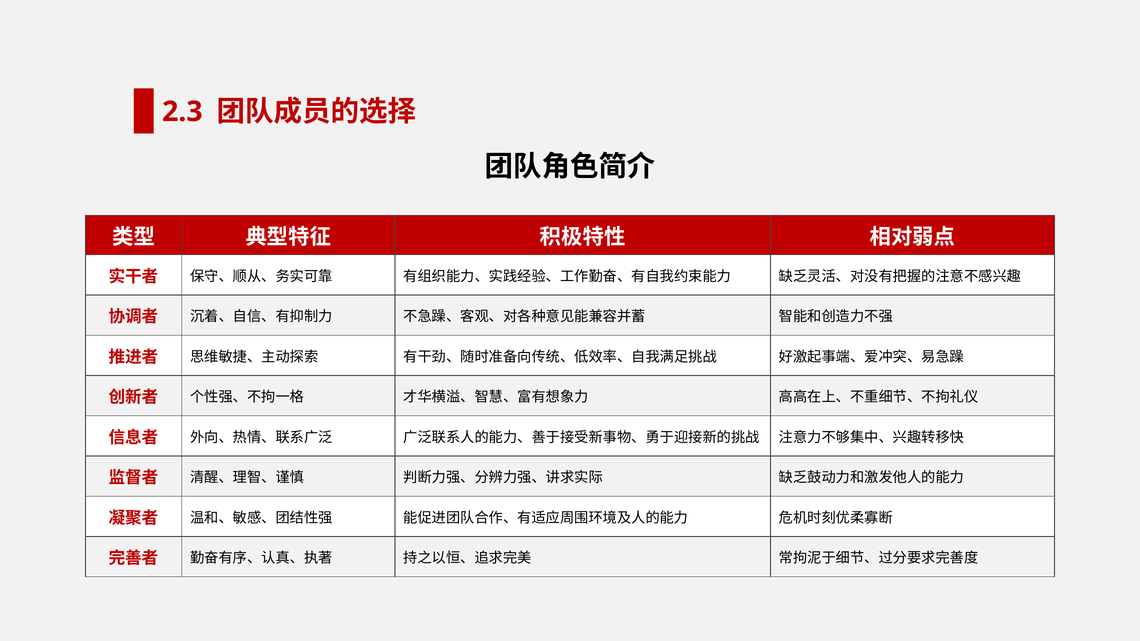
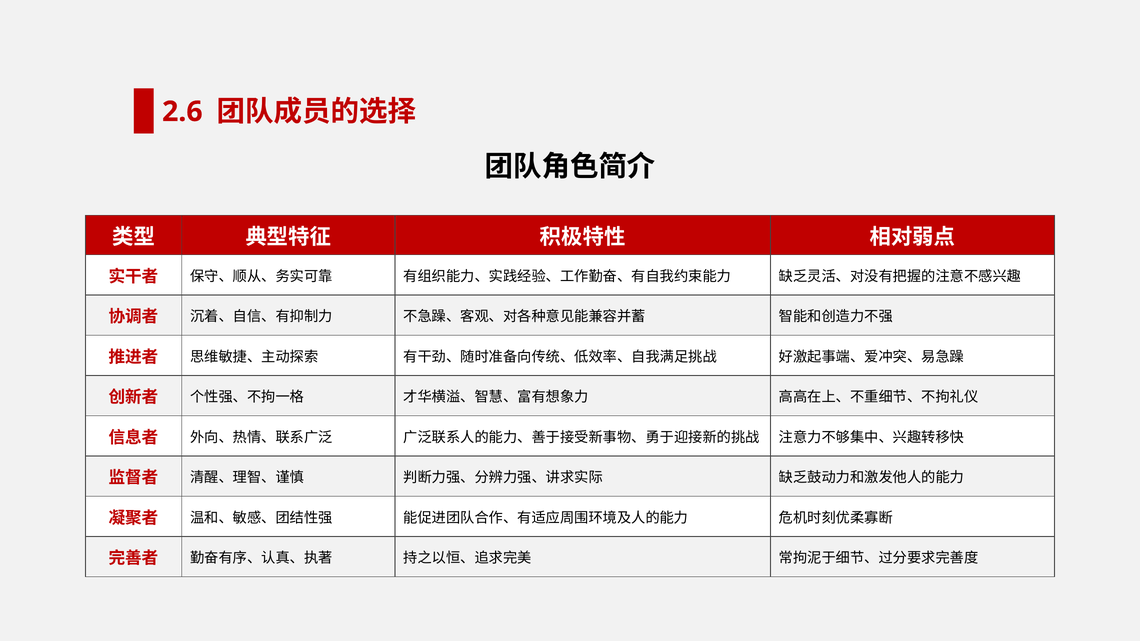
2.3: 2.3 -> 2.6 (182, 112)
